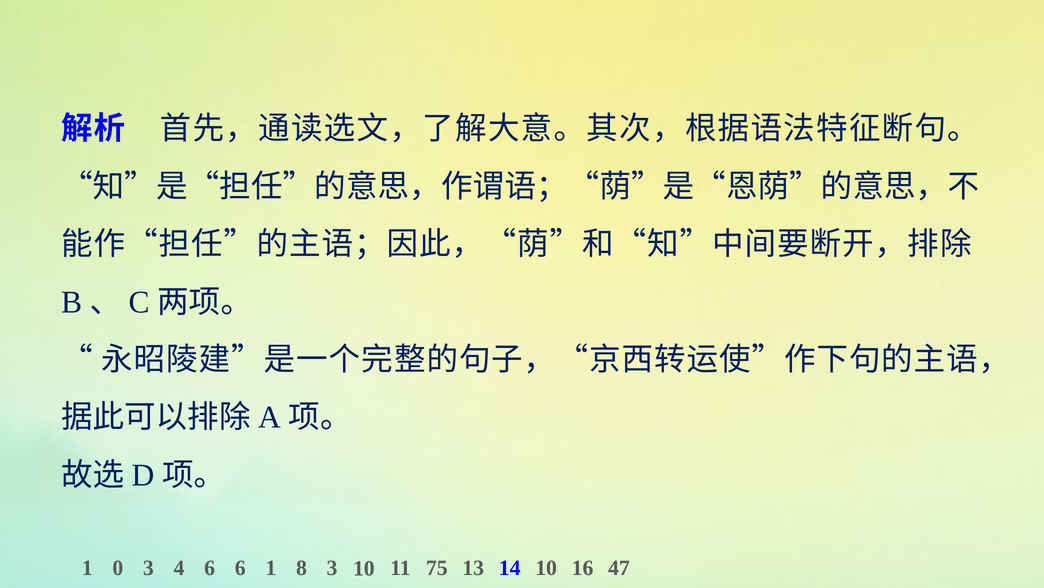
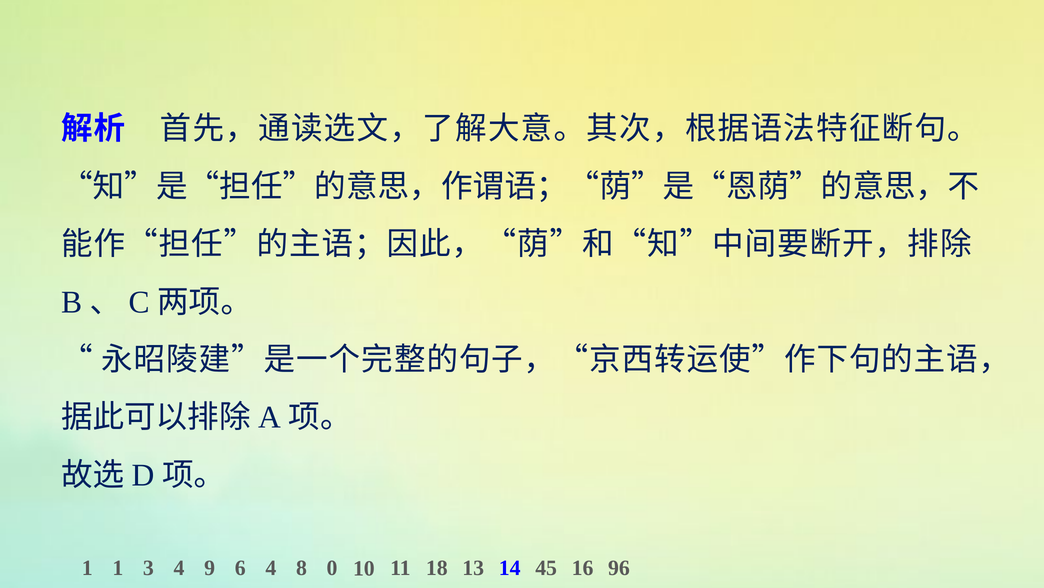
1 0: 0 -> 1 (118, 568)
4 6: 6 -> 9 (210, 568)
6 1: 1 -> 4 (271, 568)
8 3: 3 -> 0 (332, 568)
75: 75 -> 18 (437, 568)
14 10: 10 -> 45 (546, 568)
47: 47 -> 96 (619, 568)
